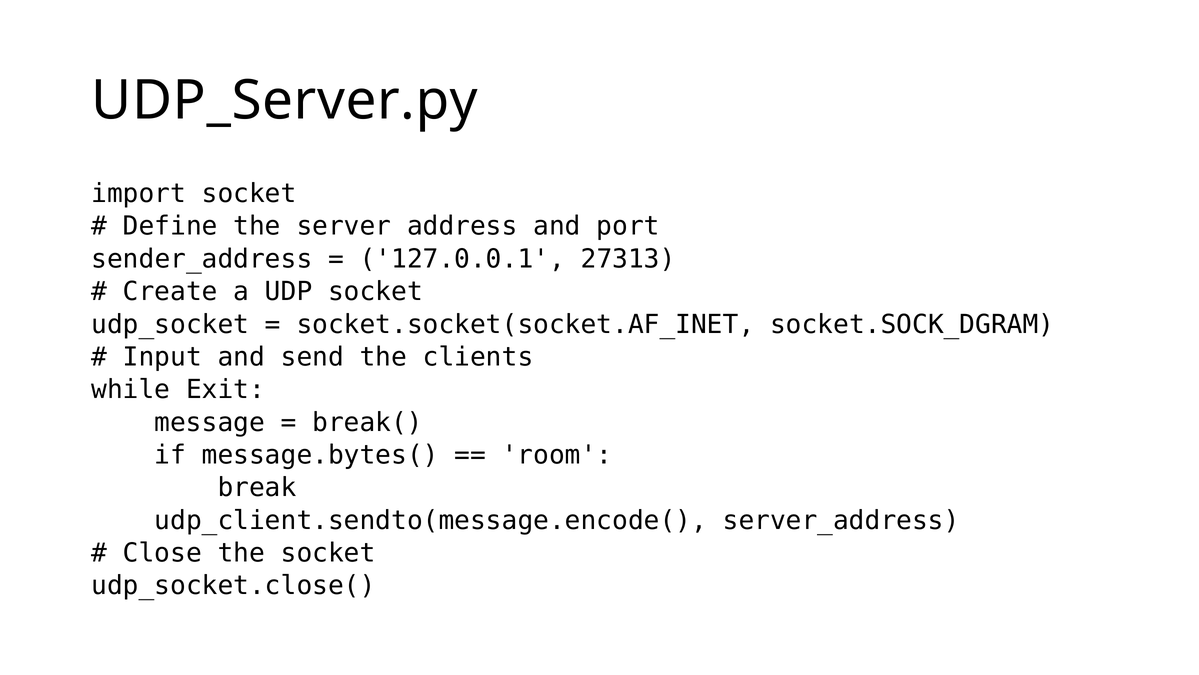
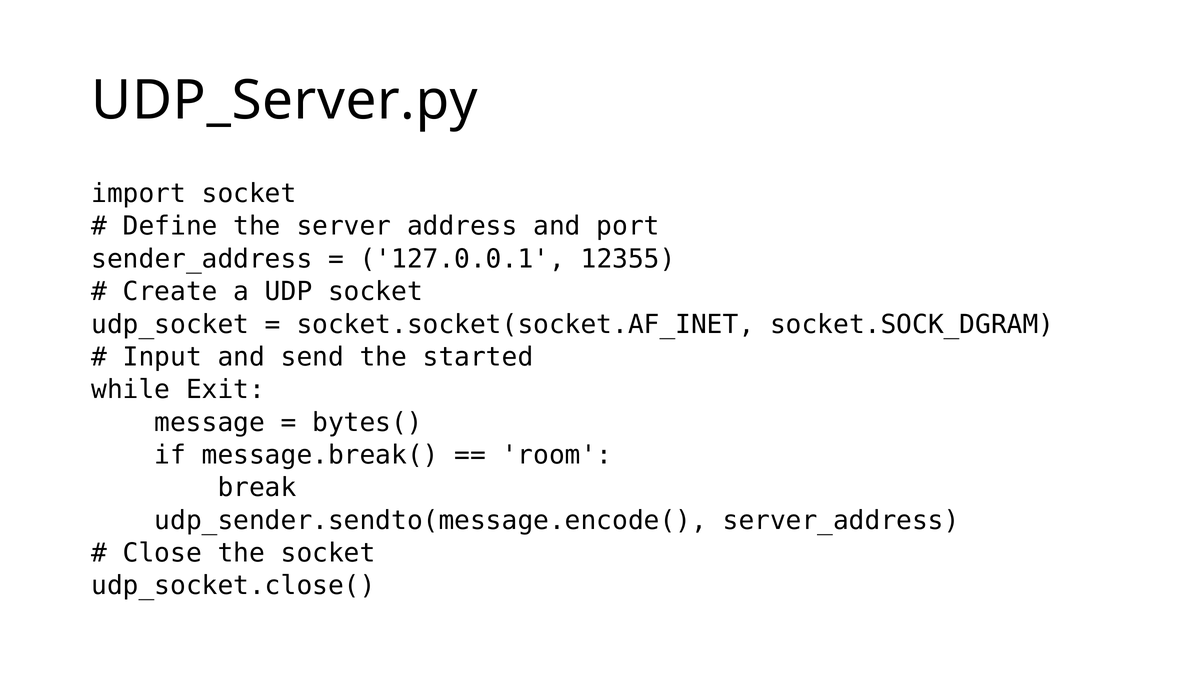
27313: 27313 -> 12355 (628, 259)
clients: clients -> started (478, 357)
break(: break( -> bytes( (368, 422)
message.bytes(: message.bytes( -> message.break( (320, 455)
udp_client.sendto(message.encode(: udp_client.sendto(message.encode( -> udp_sender.sendto(message.encode( (431, 520)
